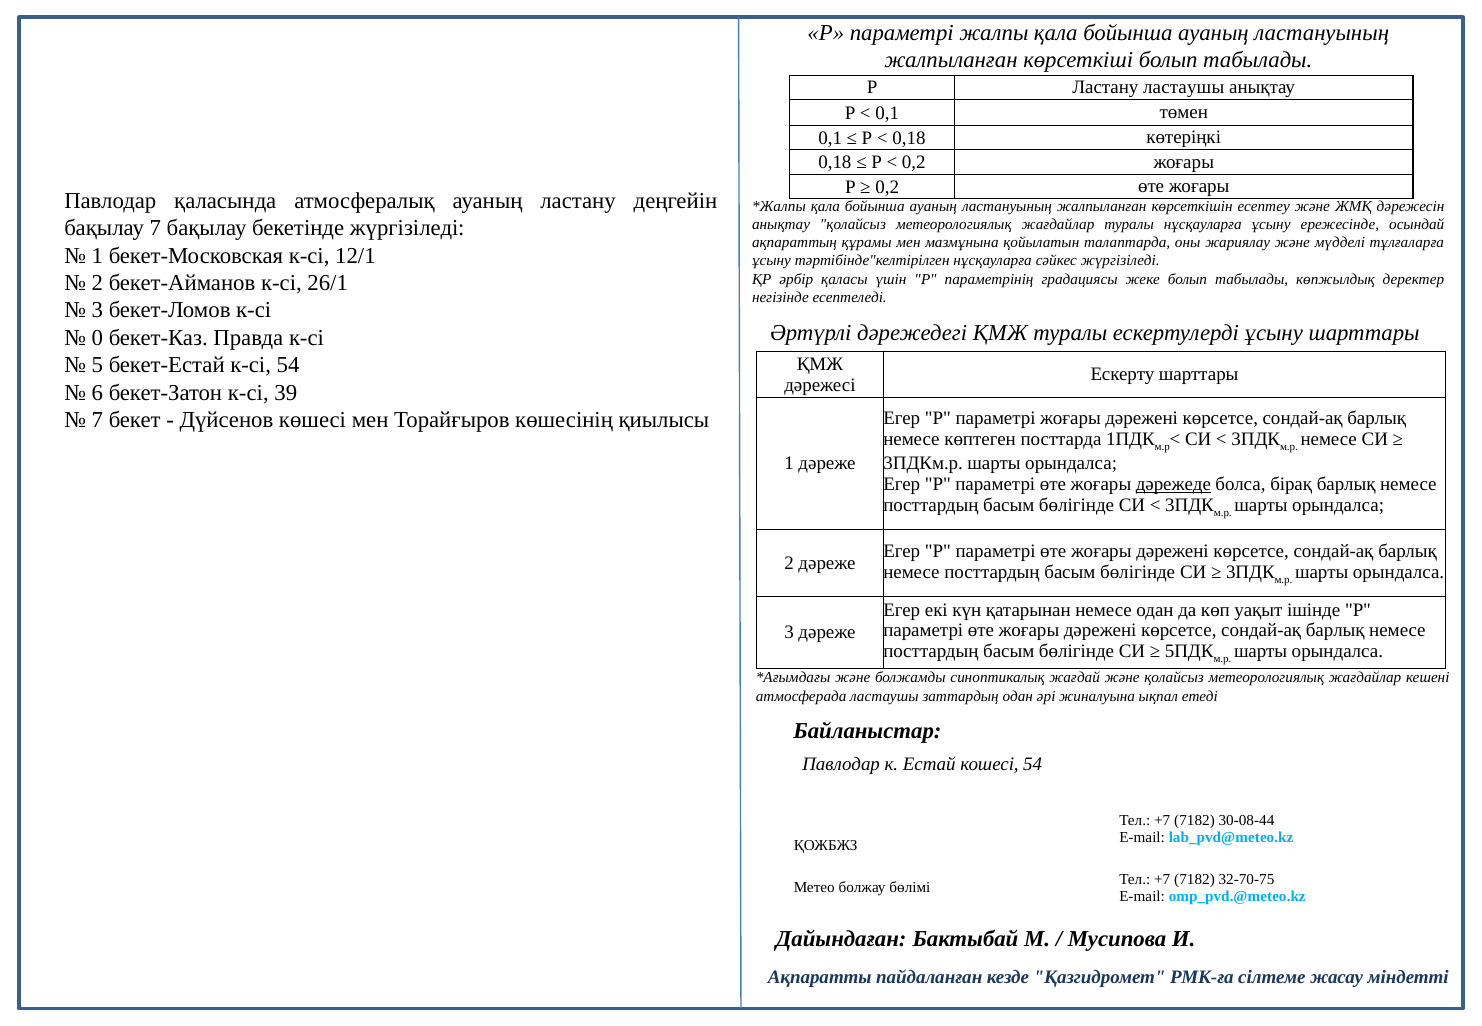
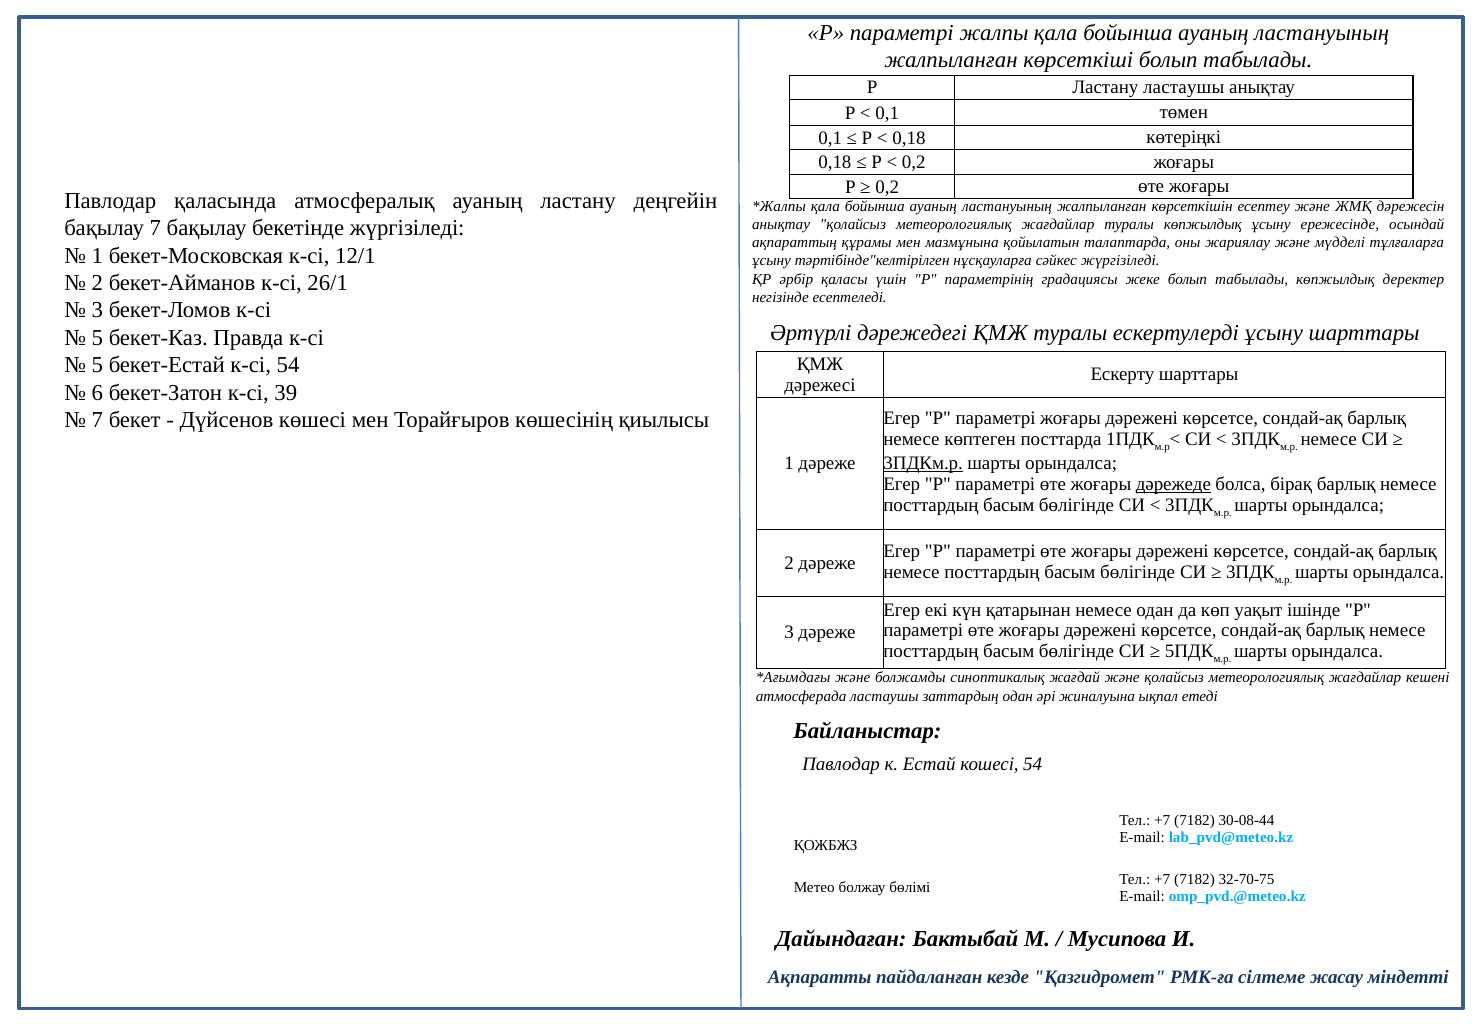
туралы нұсқауларға: нұсқауларға -> көпжылдық (1203, 224)
0: 0 -> 5 (97, 338)
3ПДКм.р underline: none -> present (923, 464)
